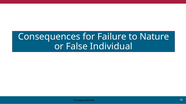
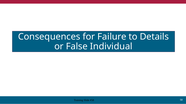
Nature: Nature -> Details (154, 37)
